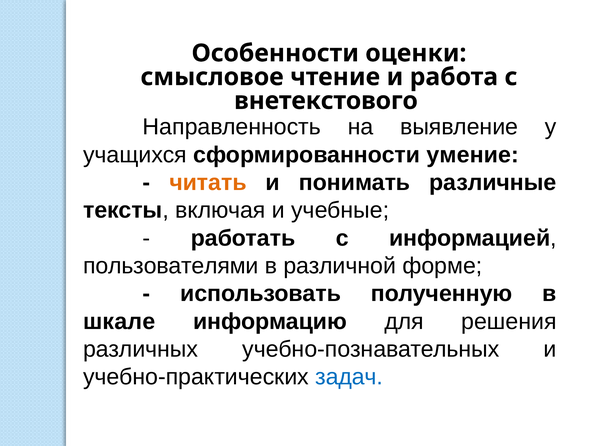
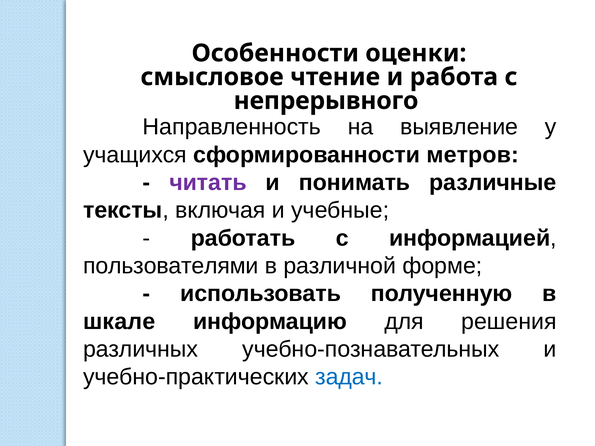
внетекстового: внетекстового -> непрерывного (326, 101)
умение: умение -> метров (473, 155)
читать colour: orange -> purple (208, 183)
